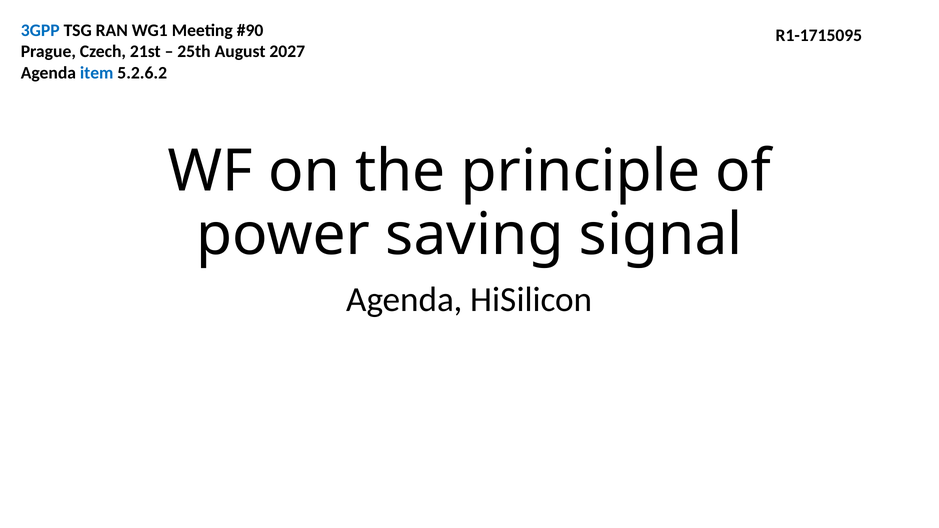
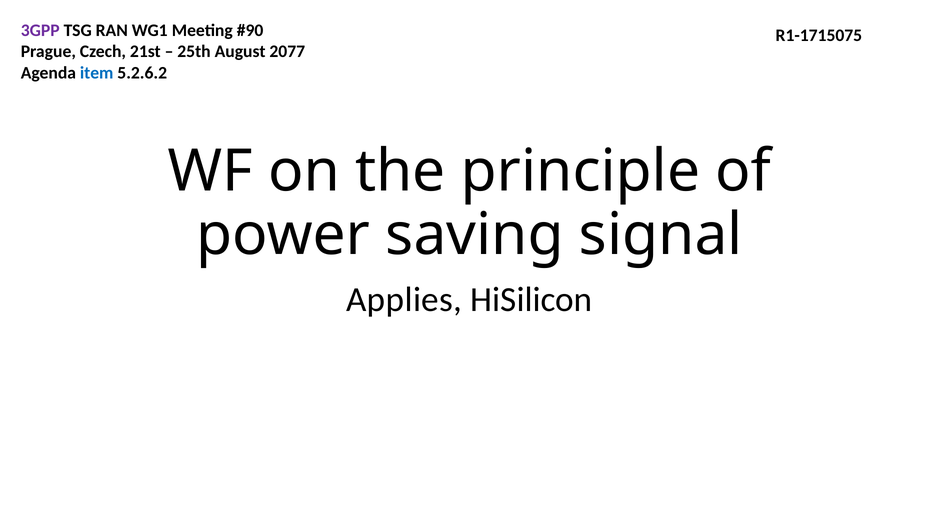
3GPP colour: blue -> purple (40, 31)
R1-1715095: R1-1715095 -> R1-1715075 (819, 36)
2027: 2027 -> 2077 (287, 52)
Agenda: Agenda -> Applies (404, 300)
